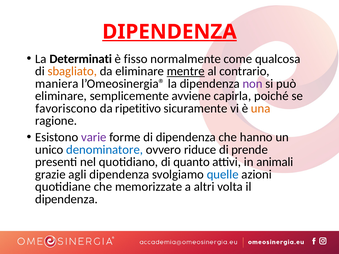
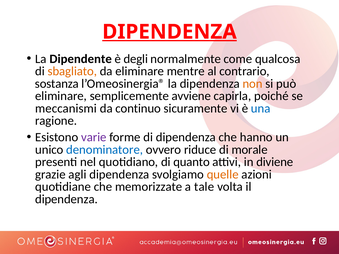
Determinati: Determinati -> Dipendente (81, 59)
fisso: fisso -> degli (136, 59)
mentre underline: present -> none (186, 71)
maniera: maniera -> sostanza (57, 84)
non colour: purple -> orange (253, 84)
favoriscono: favoriscono -> meccanismi (66, 108)
ripetitivo: ripetitivo -> continuo (138, 108)
una colour: orange -> blue (261, 108)
prende: prende -> morale (250, 150)
animali: animali -> diviene (275, 162)
quelle colour: blue -> orange (223, 175)
altri: altri -> tale (204, 187)
